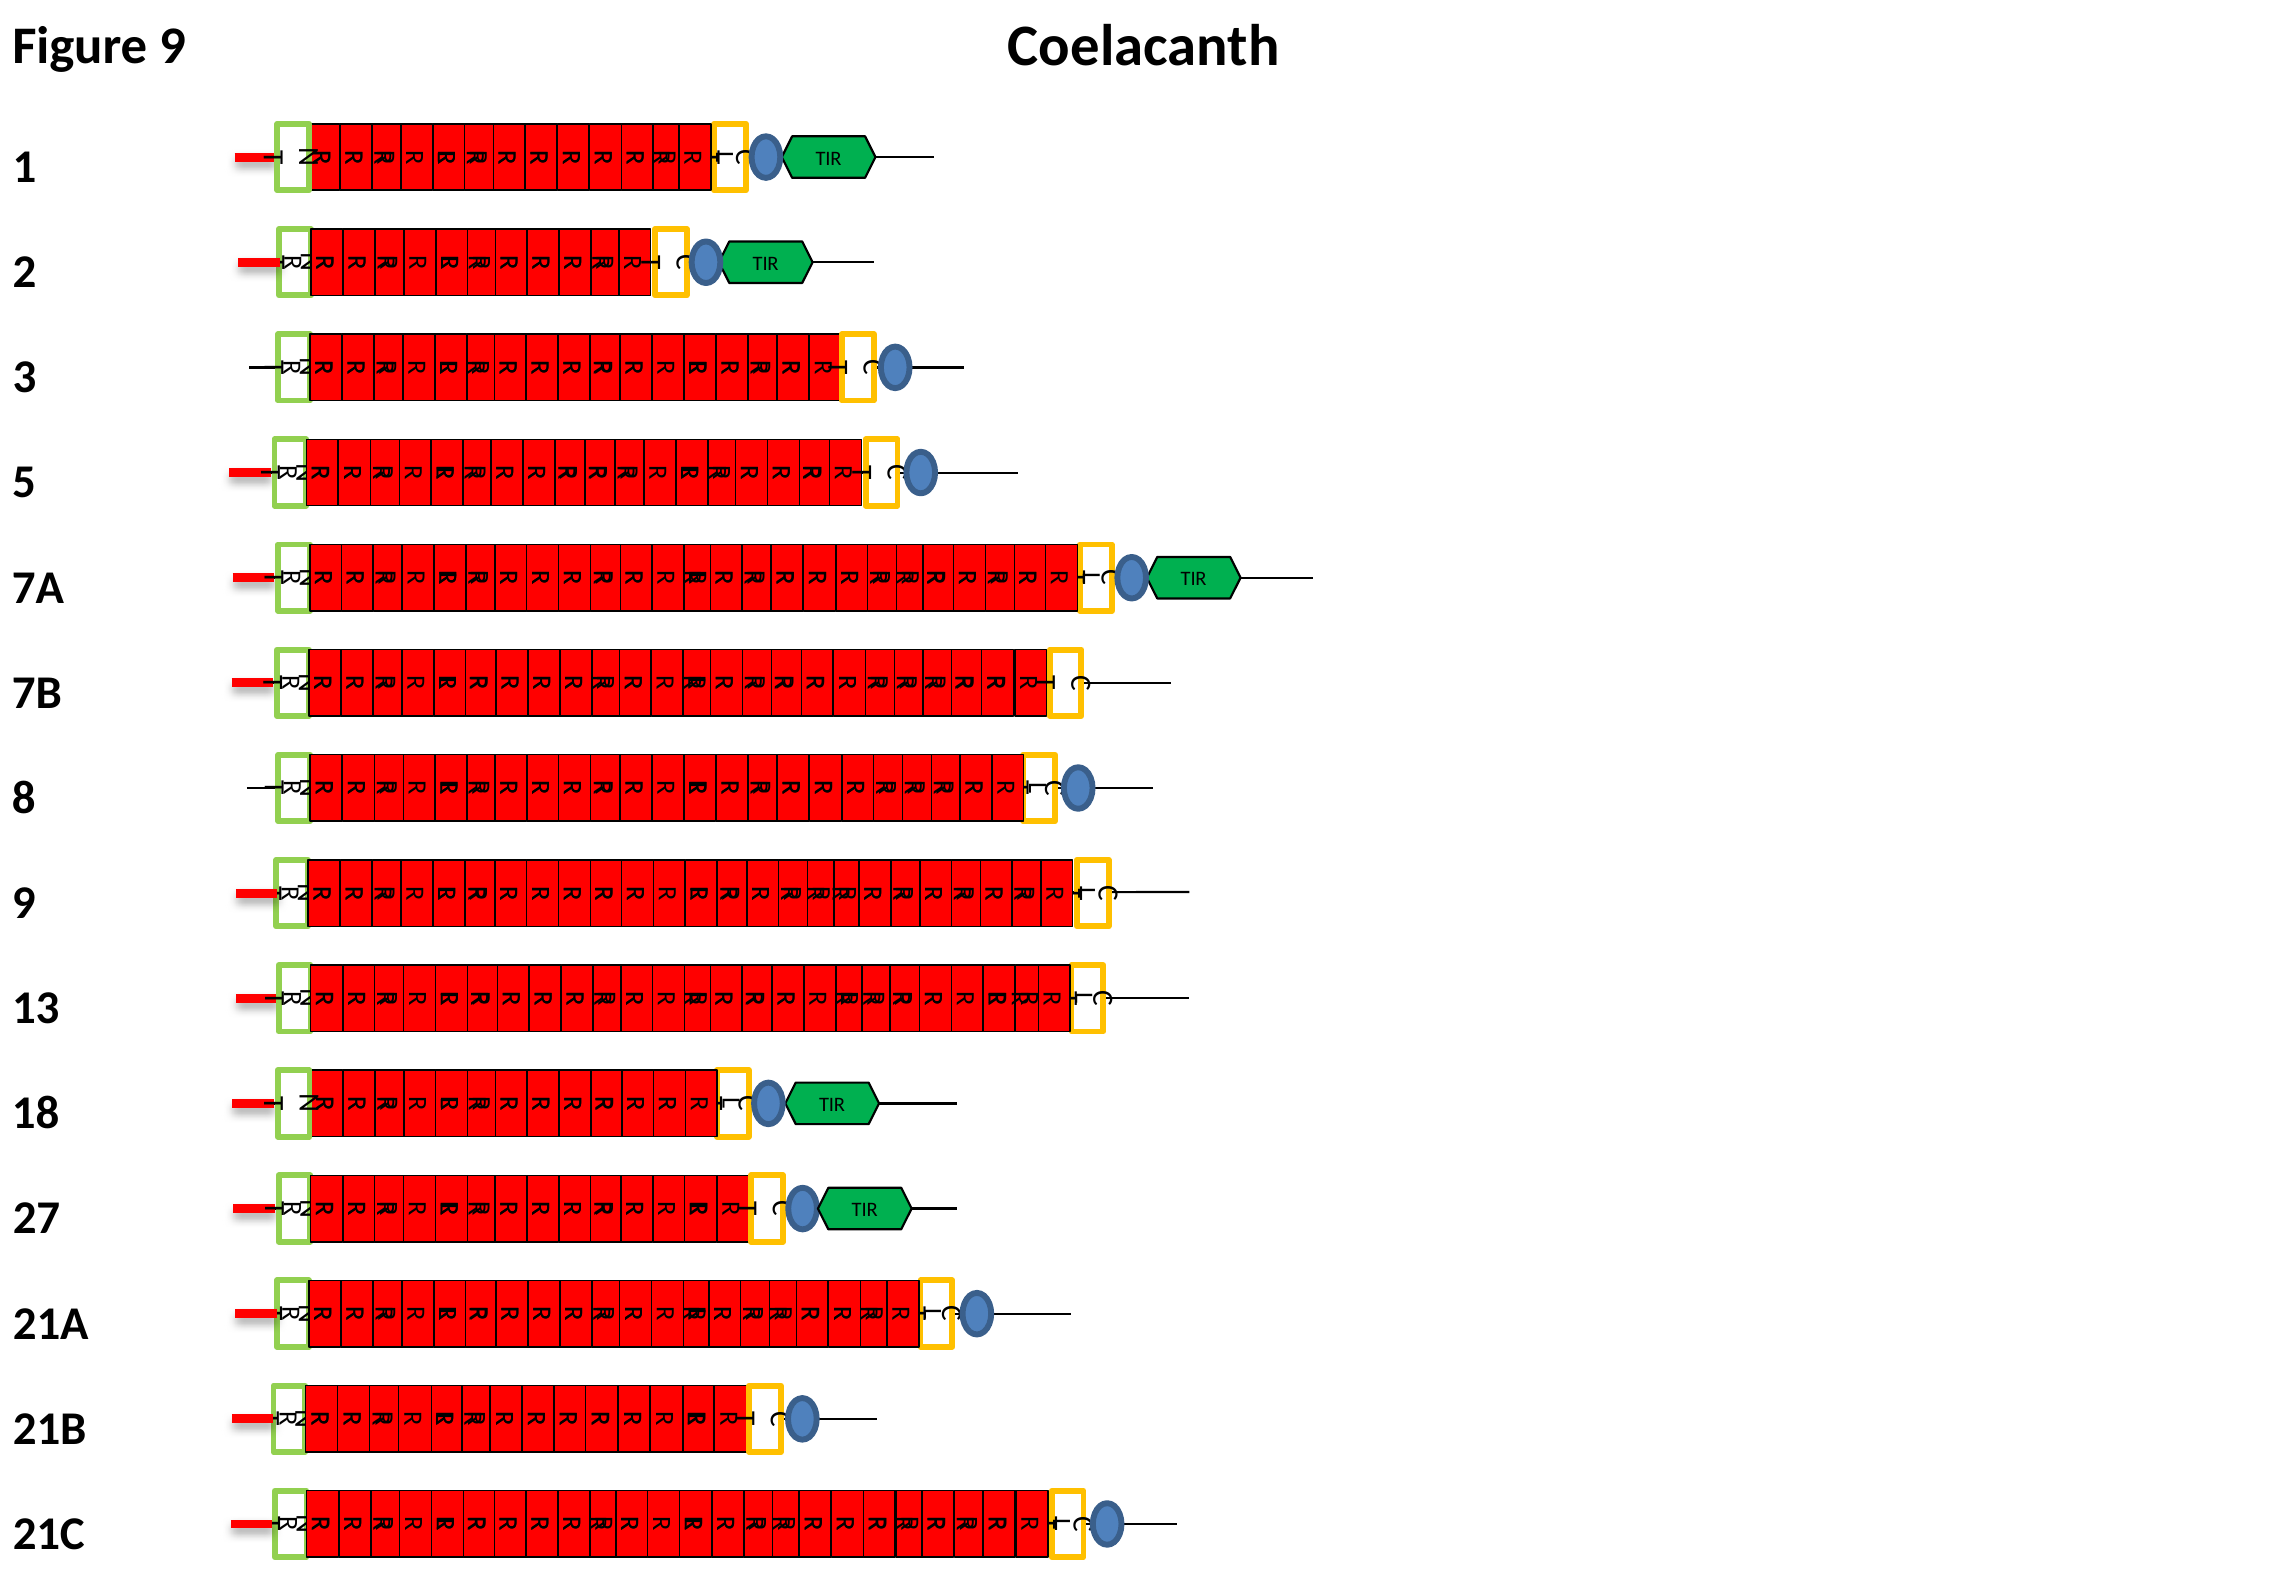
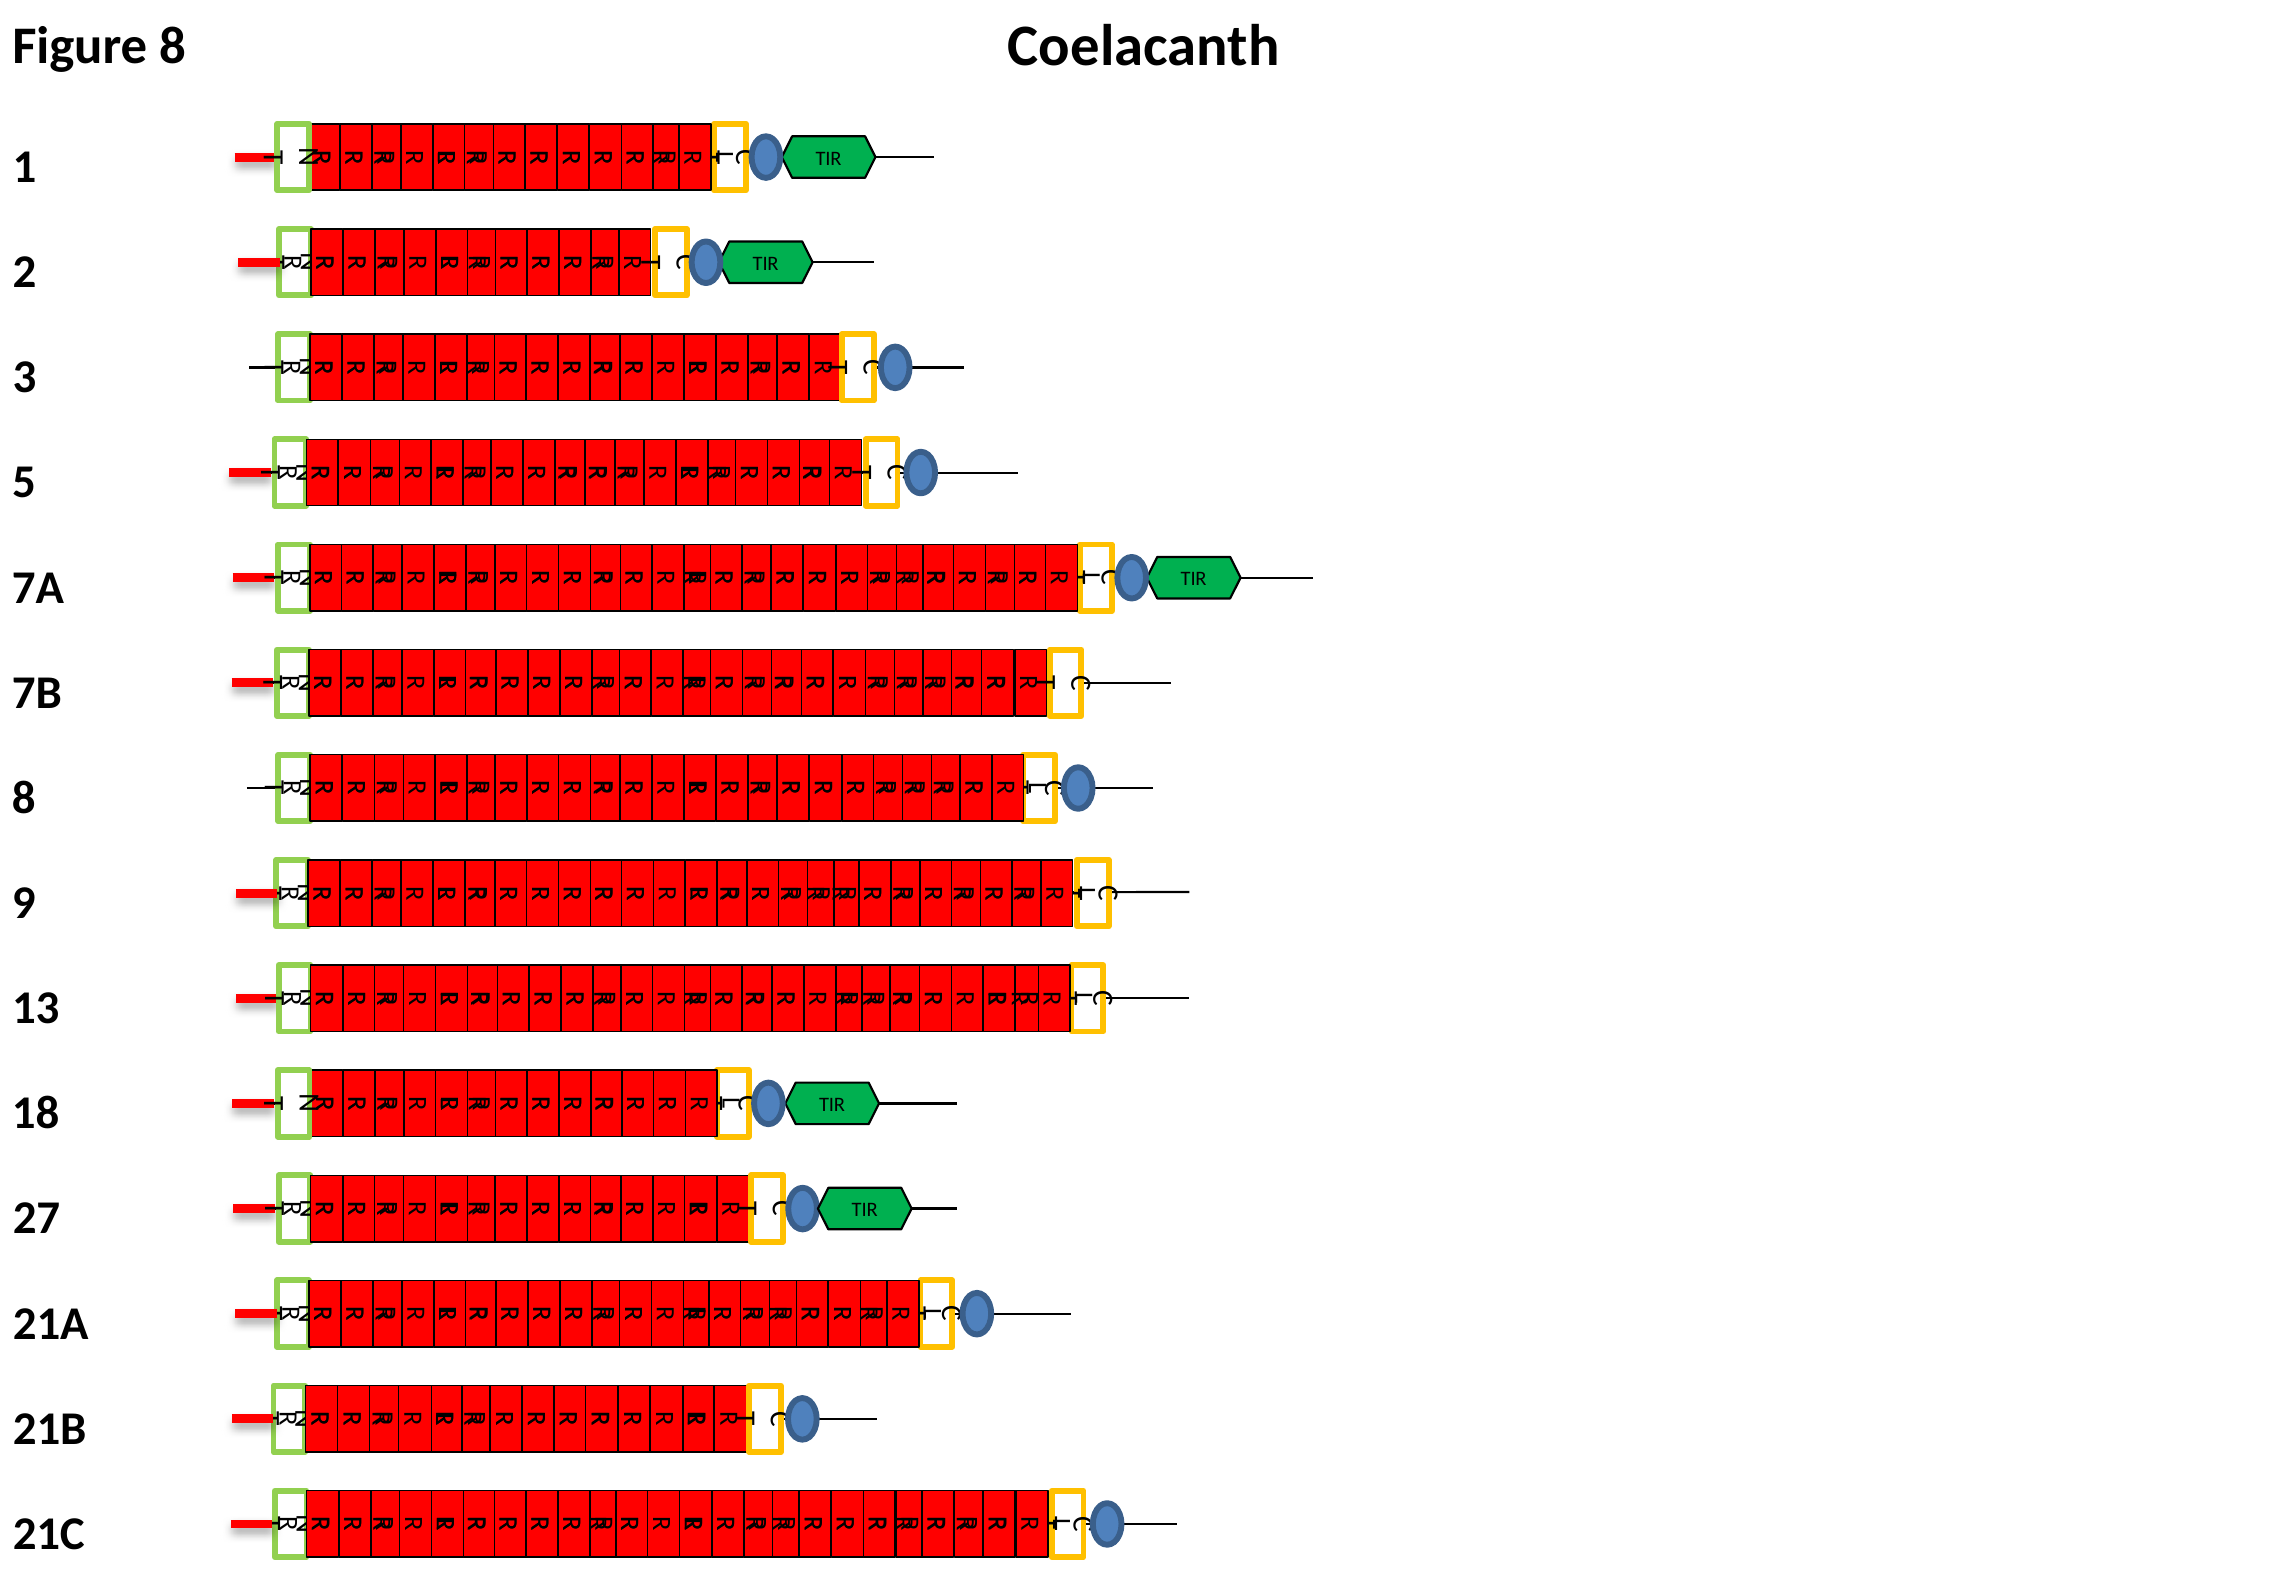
Figure 9: 9 -> 8 (173, 46)
